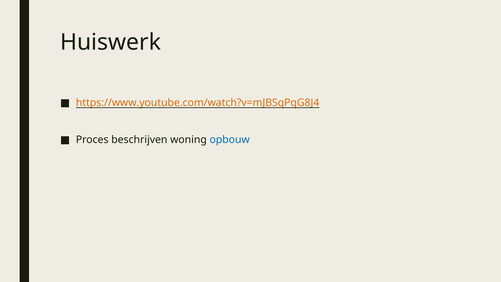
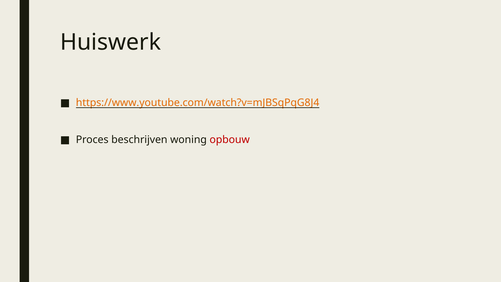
opbouw colour: blue -> red (230, 140)
